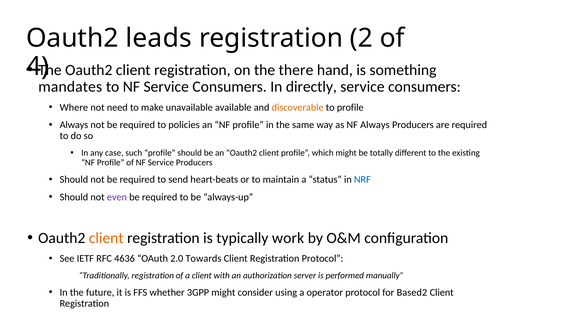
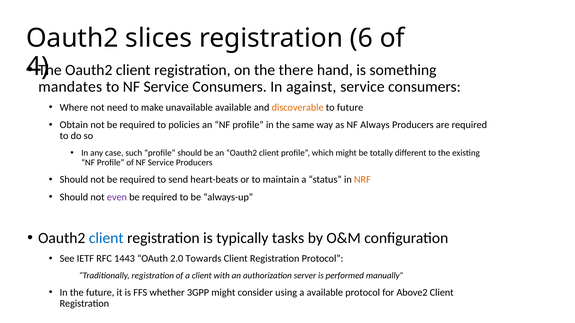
leads: leads -> slices (159, 38)
2: 2 -> 6 (361, 38)
directly: directly -> against (311, 87)
to profile: profile -> future (350, 108)
Always: Always -> Obtain (74, 125)
NRF colour: blue -> orange (362, 180)
client colour: orange -> blue (106, 238)
work: work -> tasks (288, 238)
4636: 4636 -> 1443 (125, 259)
a operator: operator -> available (325, 293)
Based2: Based2 -> Above2 (412, 293)
